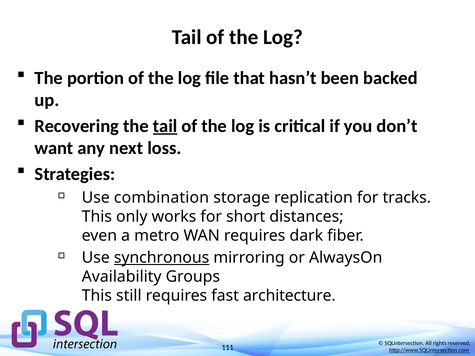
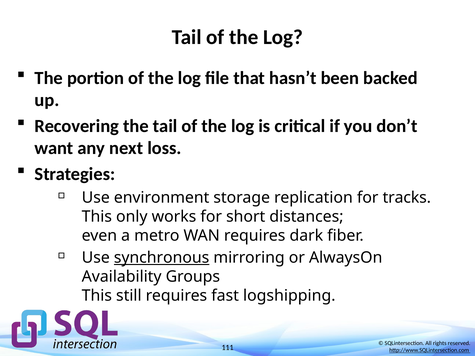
tail underline: present -> none (165, 126)
combination: combination -> environment (162, 198)
architecture: architecture -> logshipping (289, 296)
